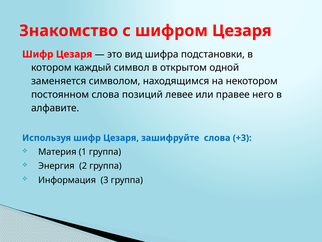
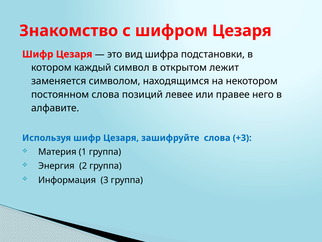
одной: одной -> лежит (224, 68)
